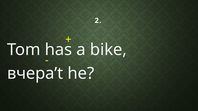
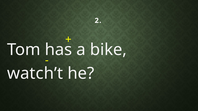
вчера’t: вчера’t -> watch’t (35, 74)
